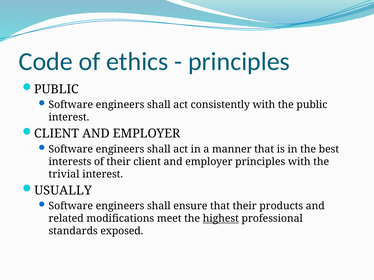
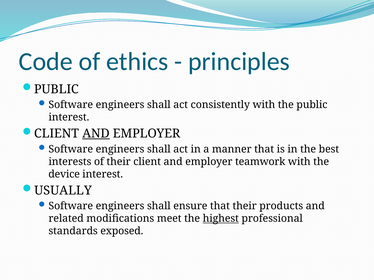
AND underline: none -> present (96, 134)
employer principles: principles -> teamwork (260, 162)
trivial: trivial -> device (64, 174)
